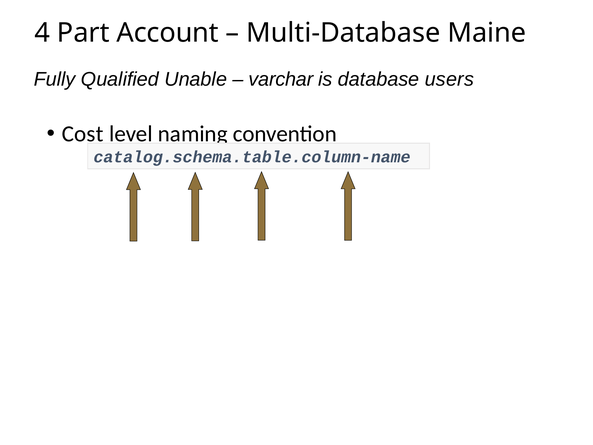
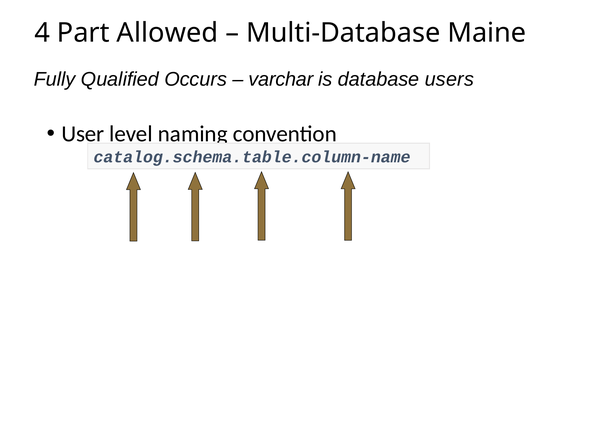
Account: Account -> Allowed (167, 33)
Unable: Unable -> Occurs (196, 79)
Cost: Cost -> User (83, 134)
